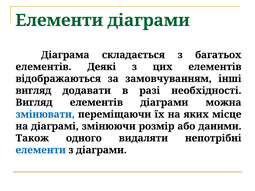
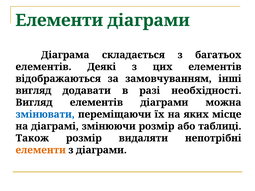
даними: даними -> таблиці (220, 126)
Також одного: одного -> розмір (84, 138)
елементи colour: blue -> orange (41, 150)
